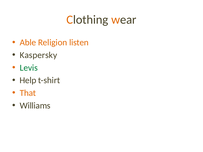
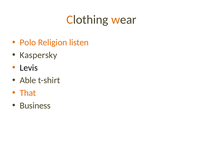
Able: Able -> Polo (28, 43)
Levis colour: green -> black (29, 68)
Help: Help -> Able (28, 80)
Williams: Williams -> Business (35, 106)
